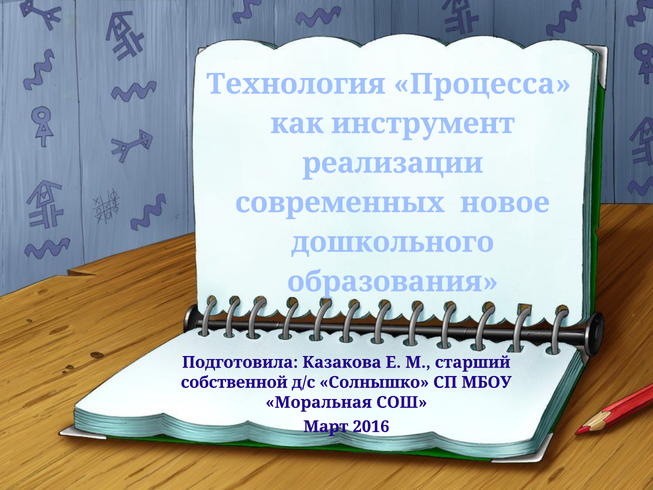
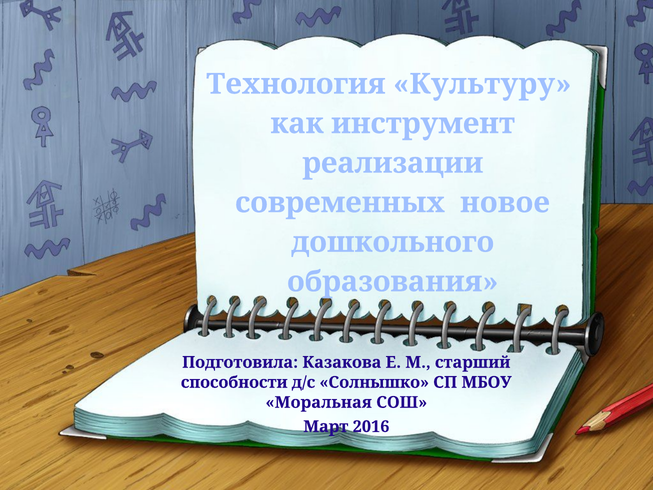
Процесса: Процесса -> Культуру (482, 84)
собственной: собственной -> способности (234, 382)
